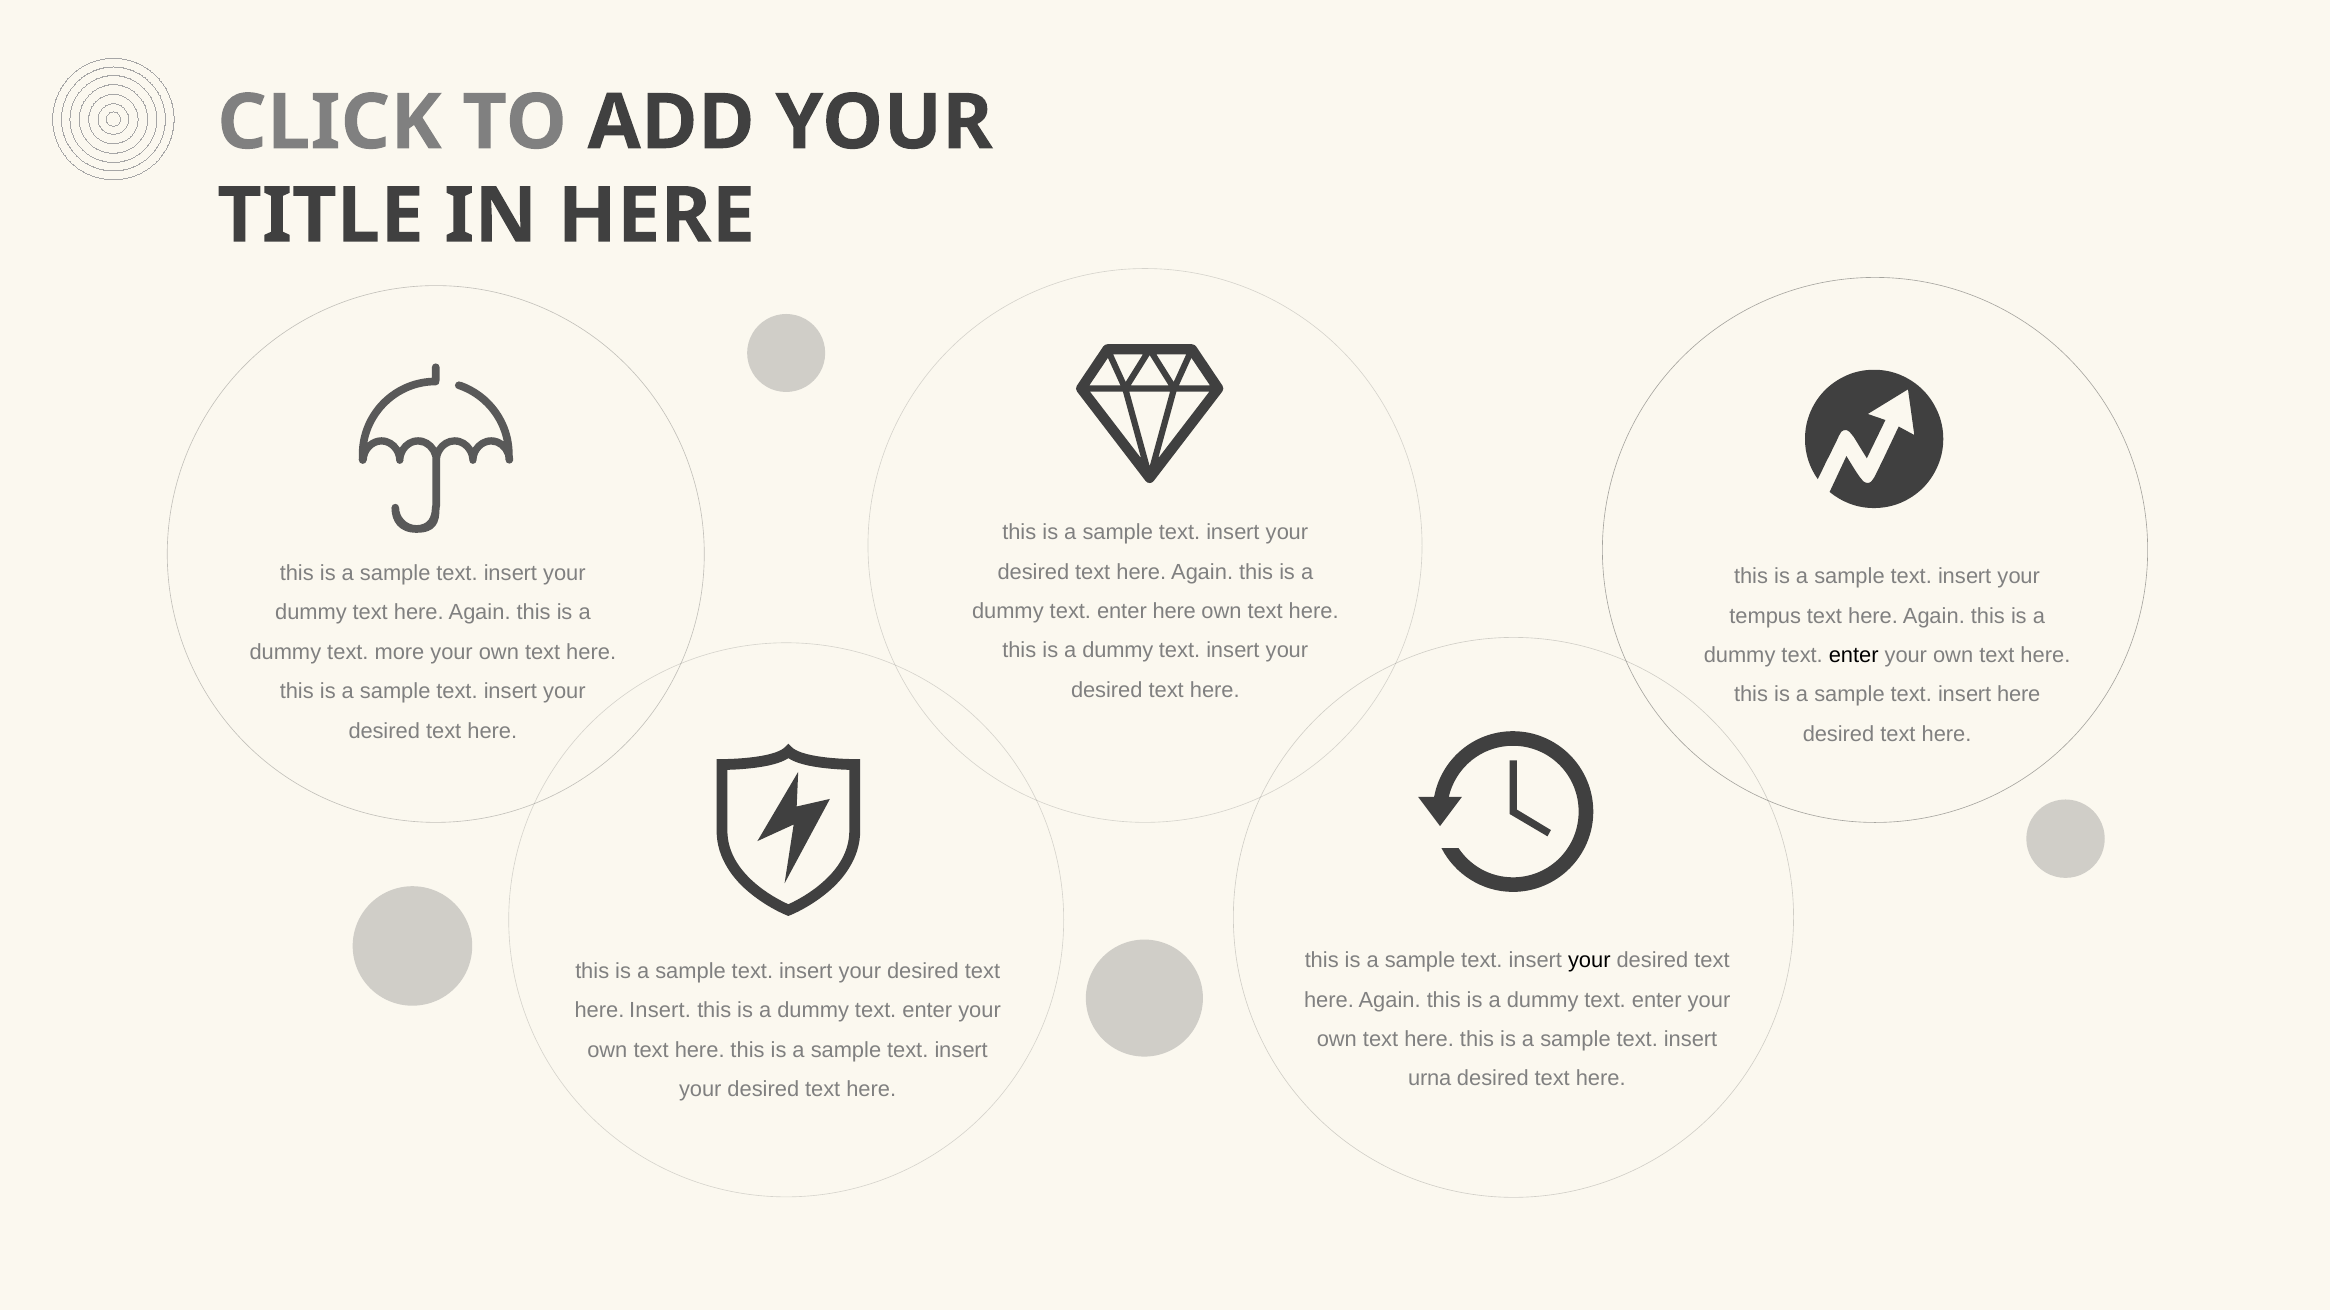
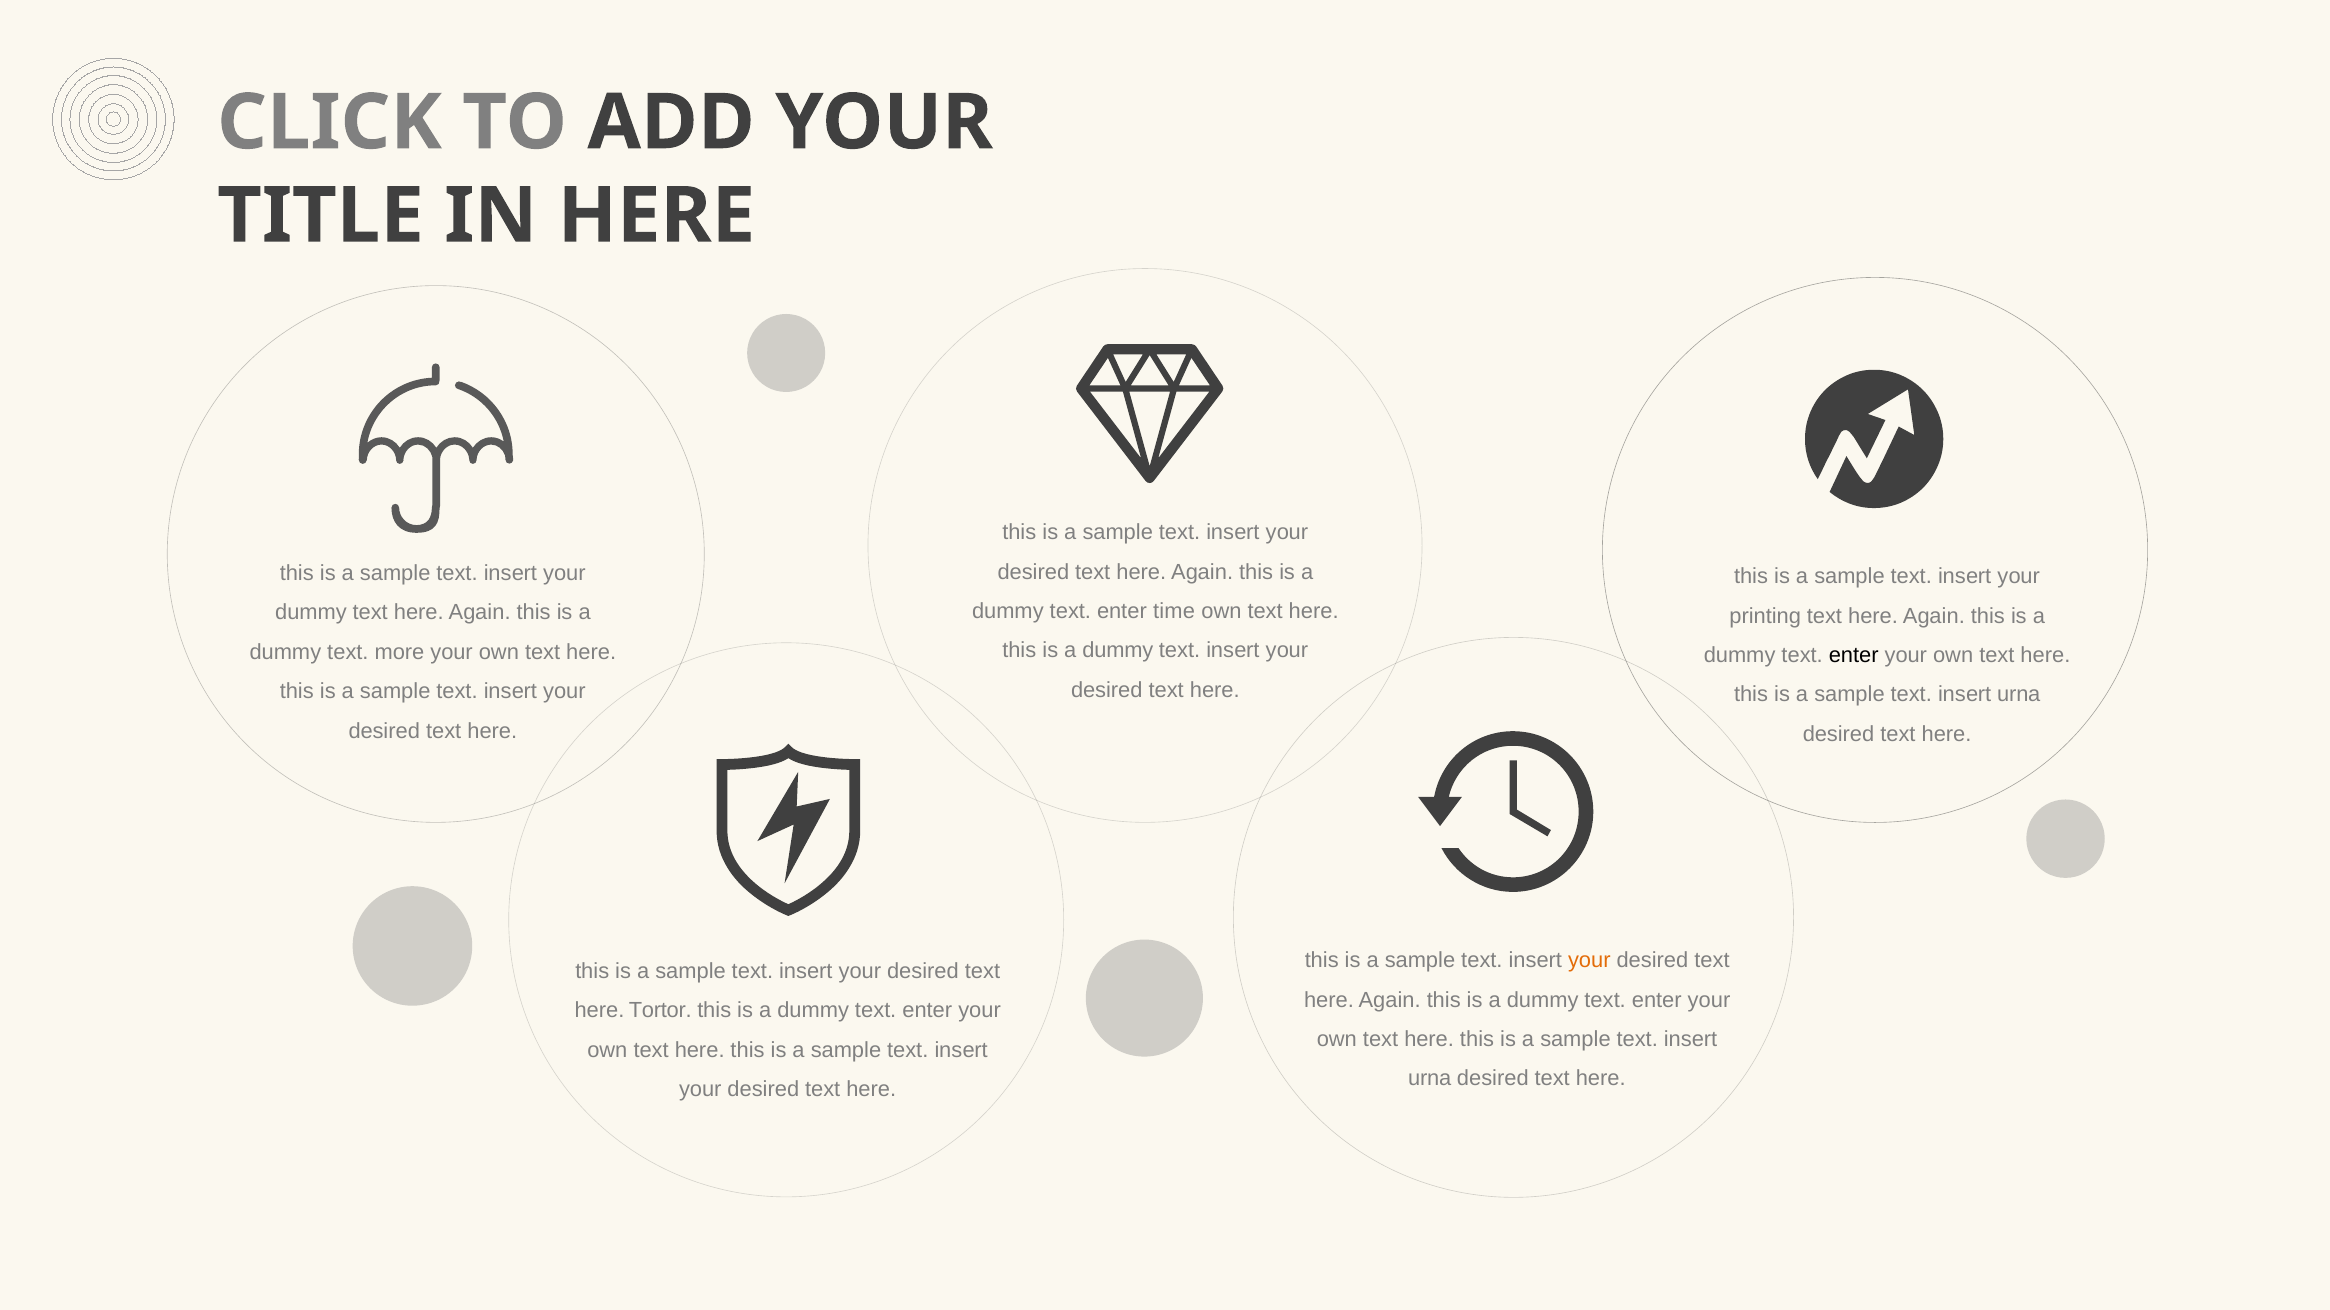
enter here: here -> time (1174, 612)
tempus: tempus -> printing (1765, 616)
here: here -> urna (2019, 695)
your colour: black -> orange (1589, 961)
here Insert: Insert -> Tortor (660, 1011)
